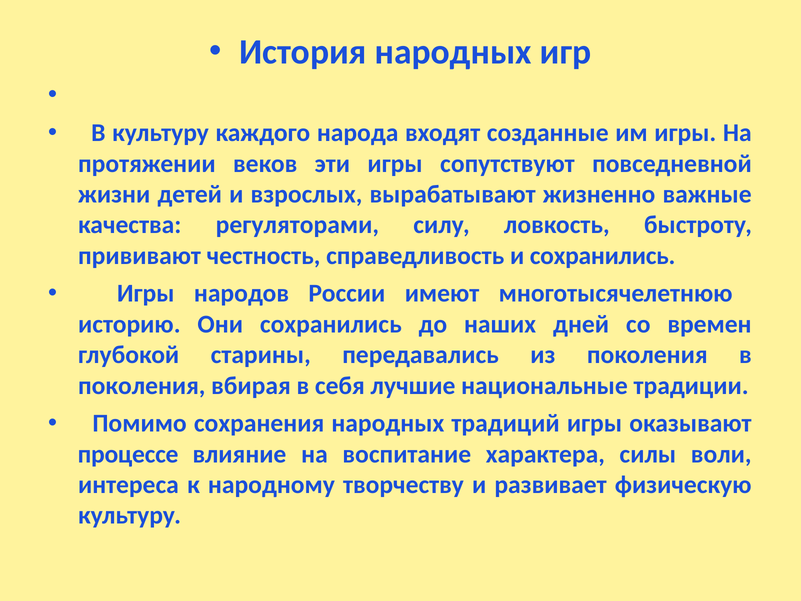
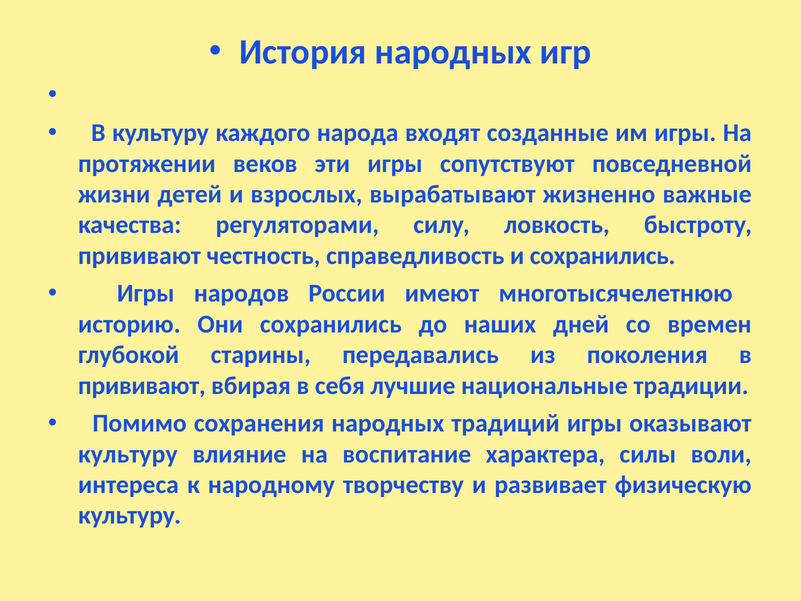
поколения: поколения -> прививают (142, 385)
процессе: процессе -> культуру (128, 454)
